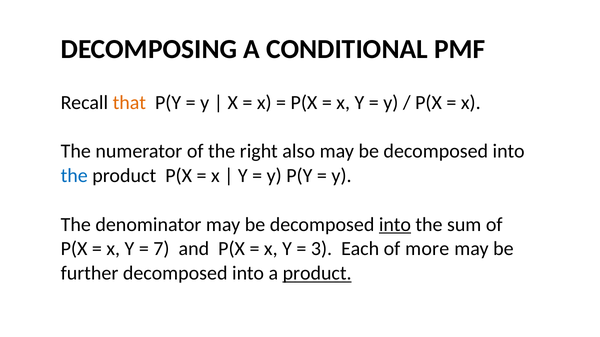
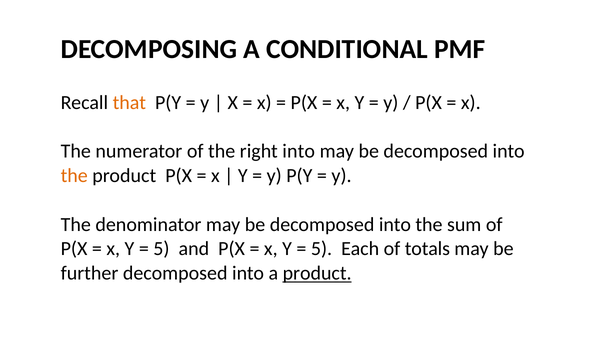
right also: also -> into (299, 151)
the colour: blue -> orange (74, 176)
into underline: present -> none (395, 225)
7: 7 -> 5 (161, 249)
3: 3 -> 5 (322, 249)
more: more -> totals (427, 249)
